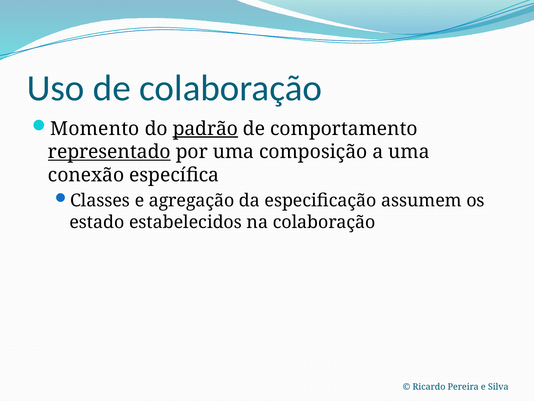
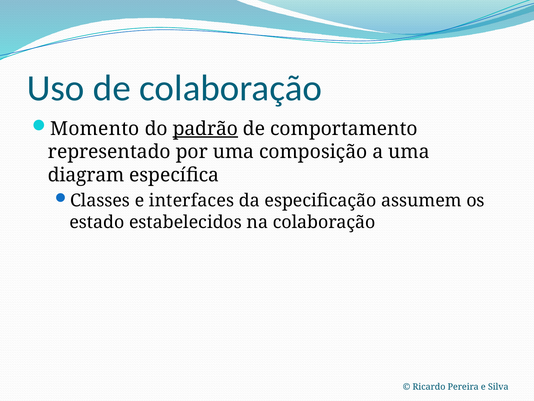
representado underline: present -> none (109, 152)
conexão: conexão -> diagram (86, 175)
agregação: agregação -> interfaces (192, 201)
